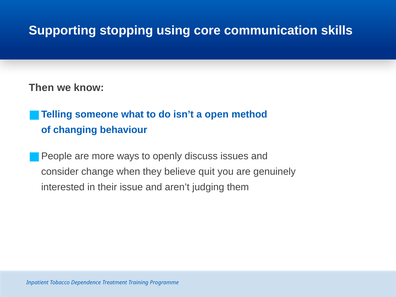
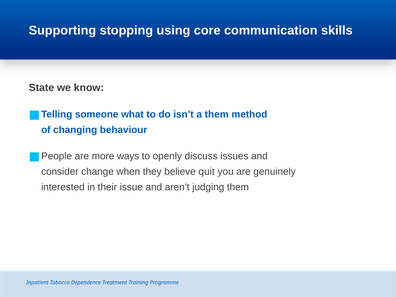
Then: Then -> State (41, 88)
a open: open -> them (217, 114)
